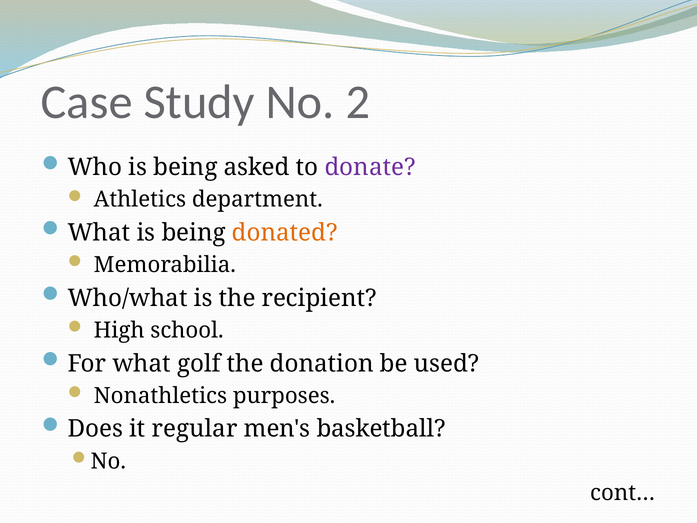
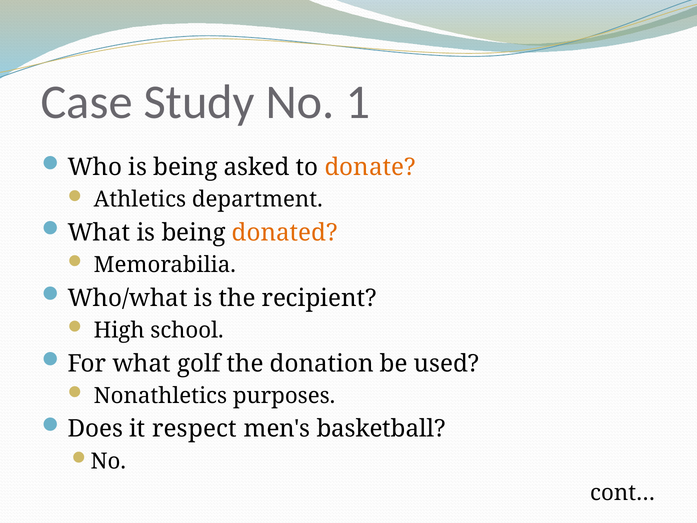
2: 2 -> 1 (358, 102)
donate colour: purple -> orange (370, 167)
regular: regular -> respect (195, 429)
